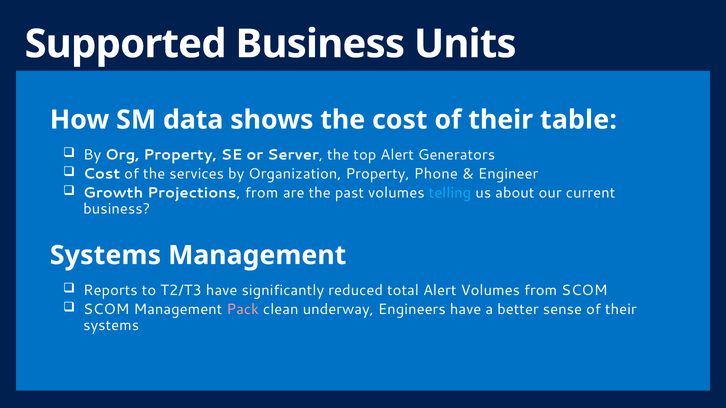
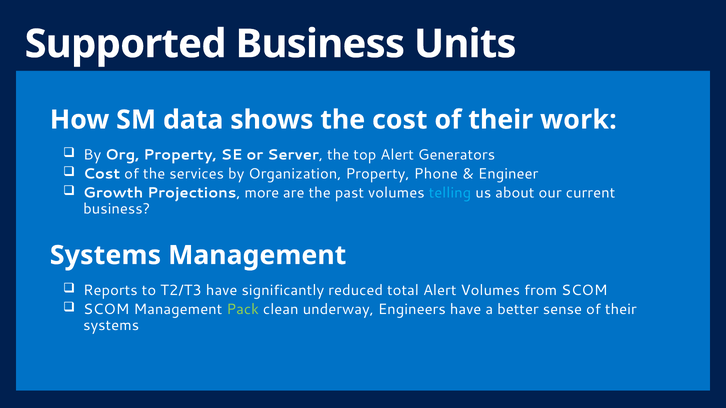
table: table -> work (578, 120)
Projections from: from -> more (262, 193)
Pack colour: pink -> light green (243, 309)
